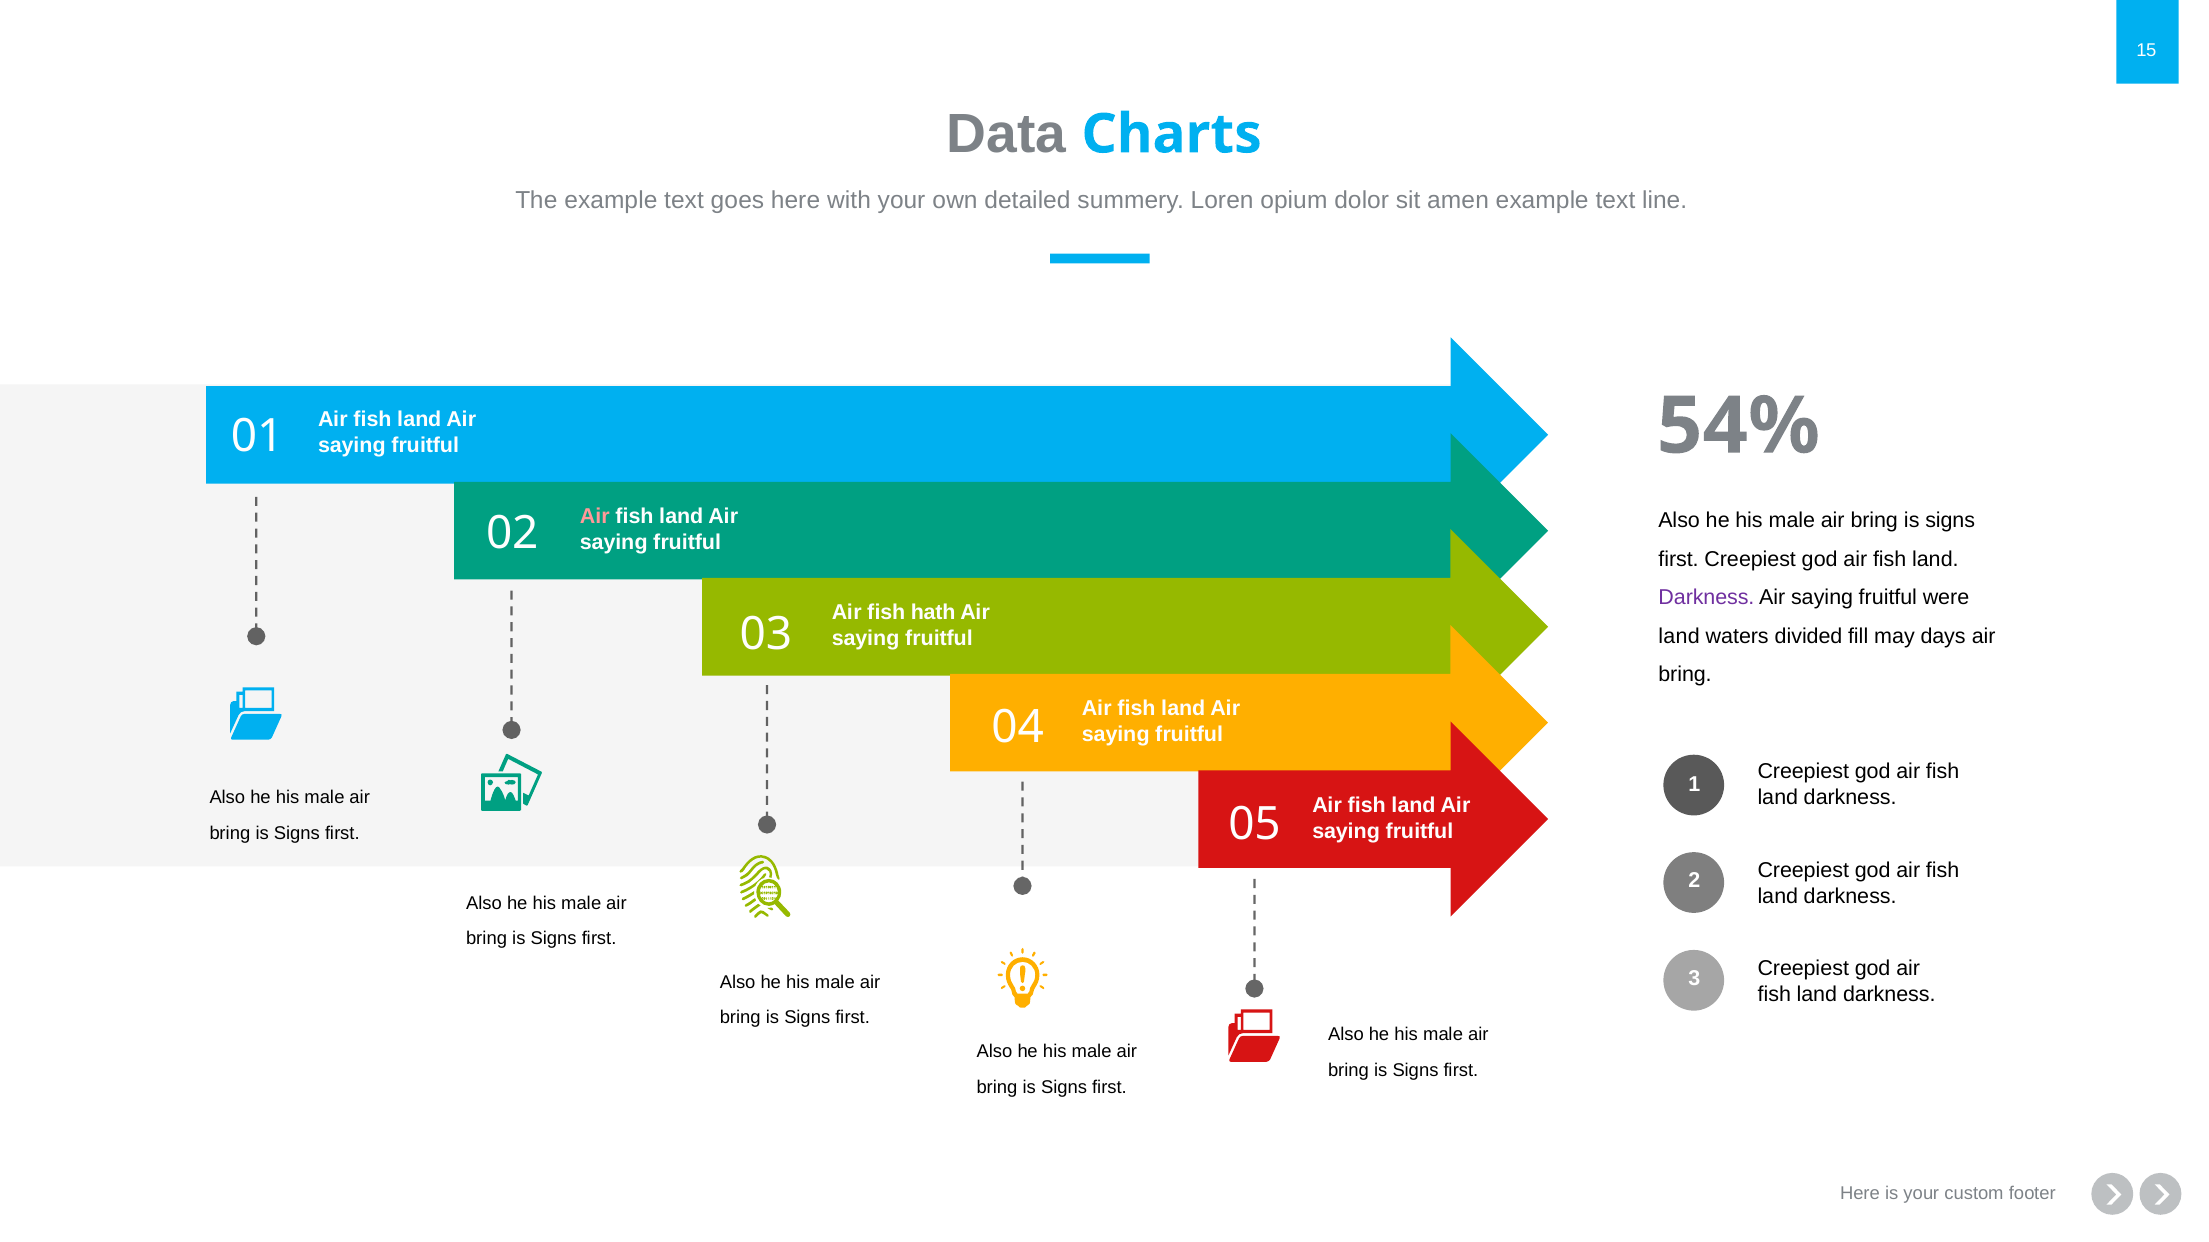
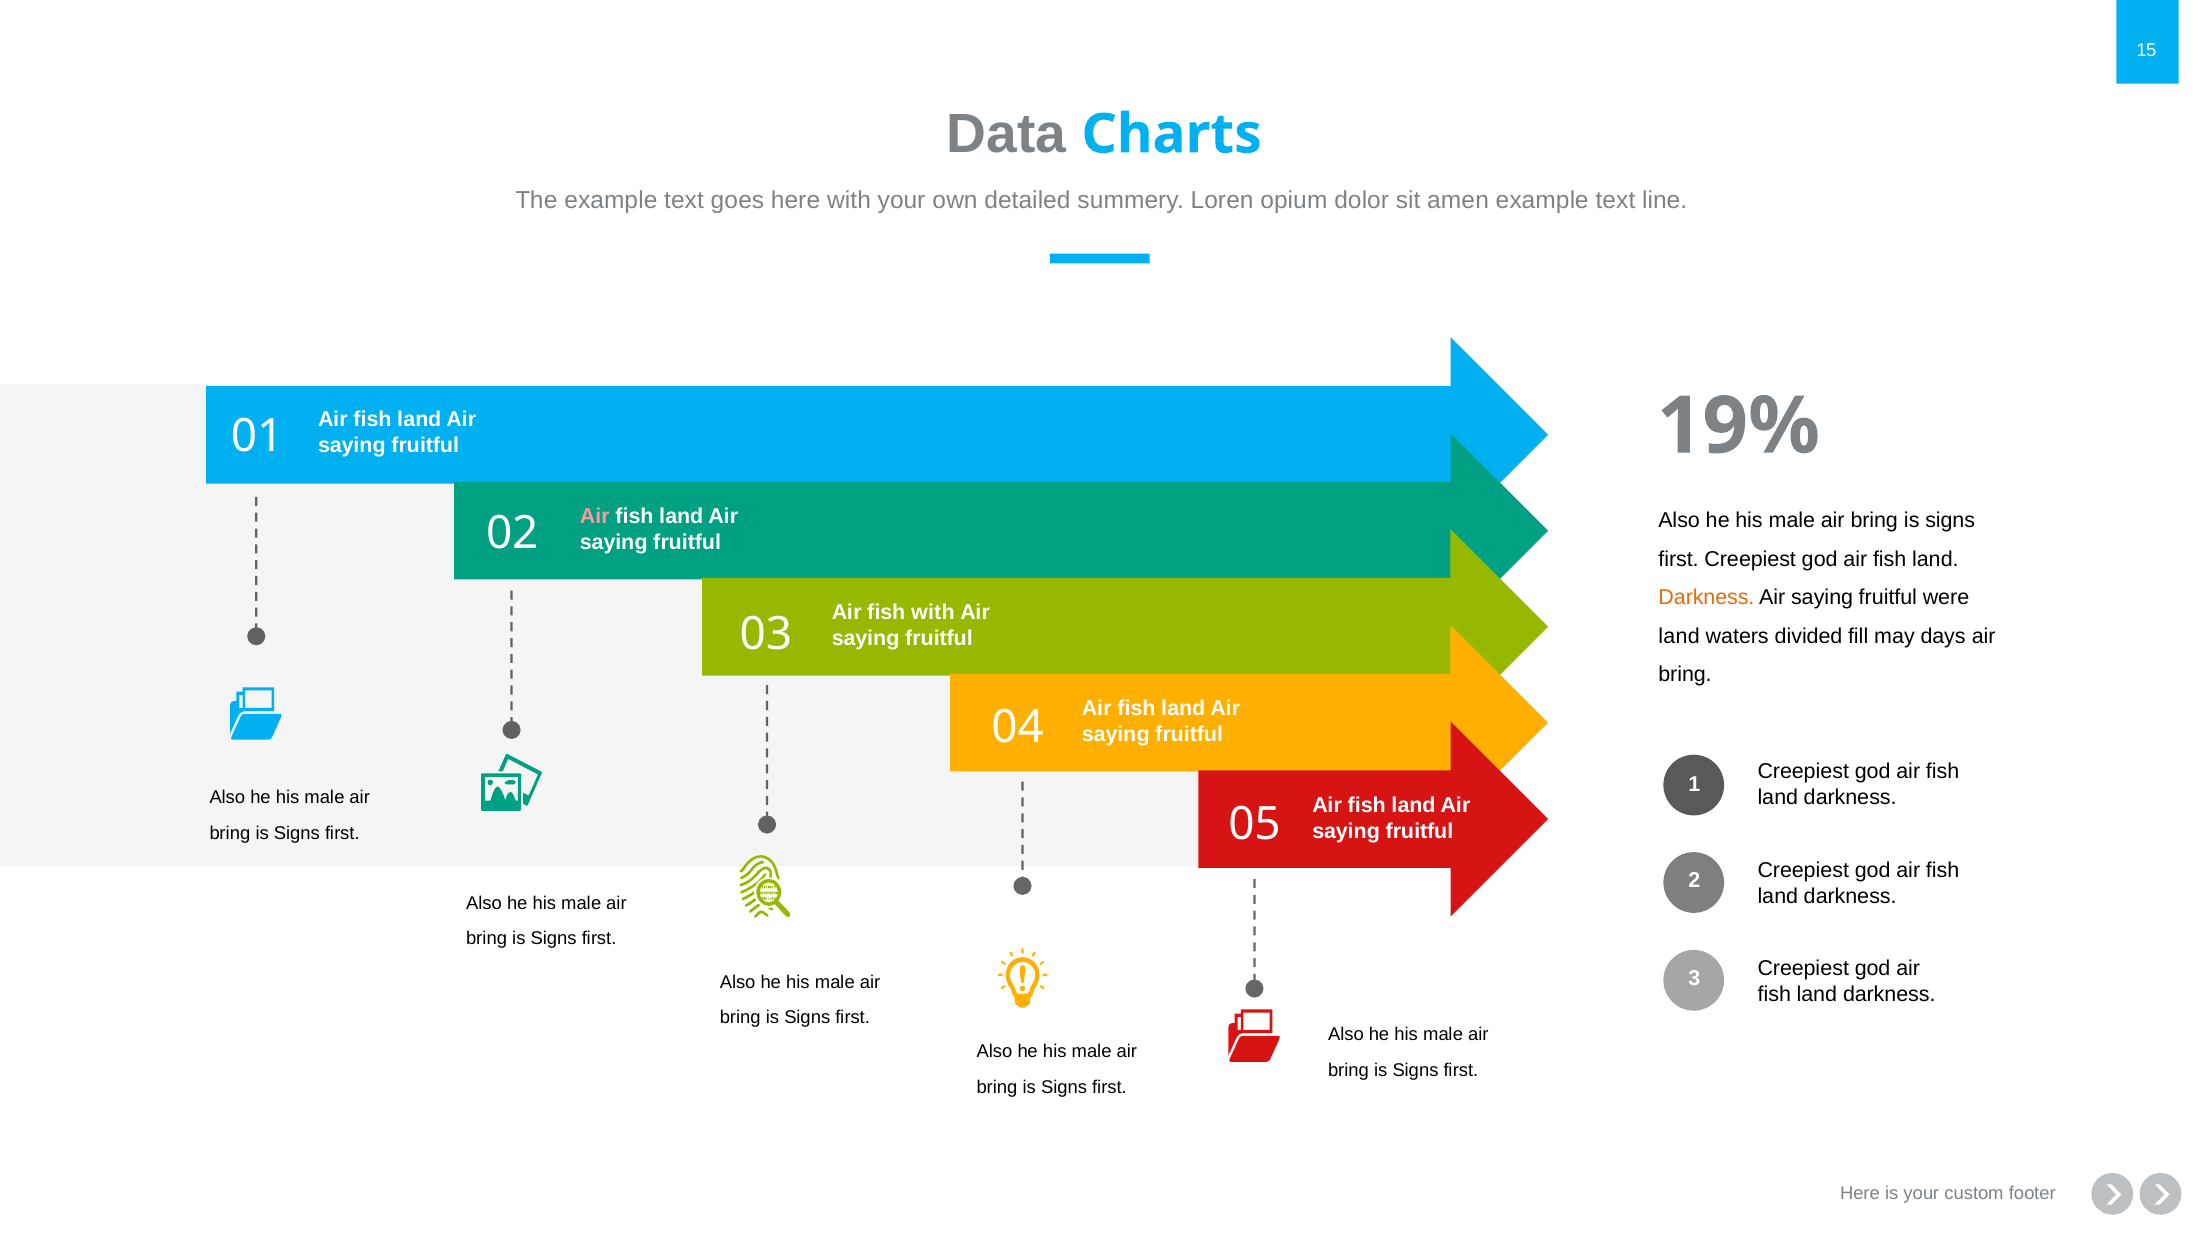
54%: 54% -> 19% (1738, 427)
Darkness colour: purple -> orange (1706, 598)
fish hath: hath -> with (933, 613)
